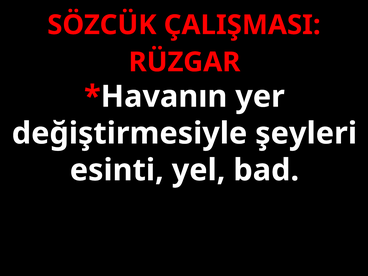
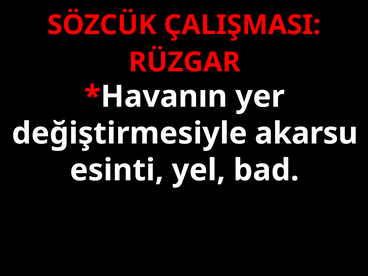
şeyleri: şeyleri -> akarsu (306, 133)
